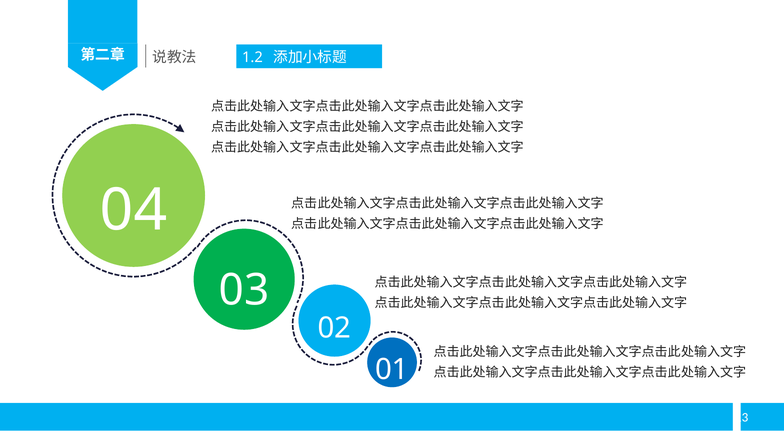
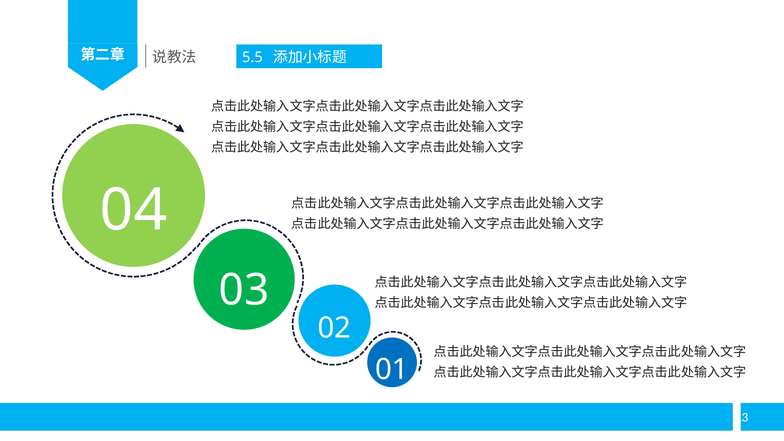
1.2: 1.2 -> 5.5 (252, 57)
